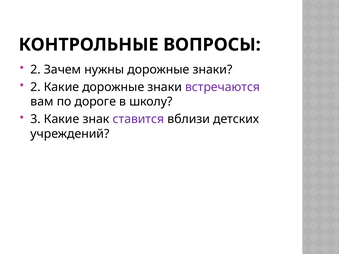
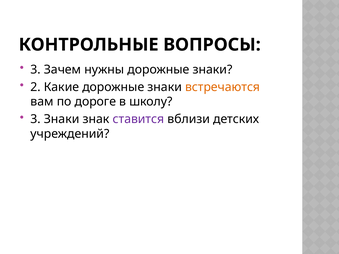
2: 2 -> 3 (36, 70)
встречаются colour: purple -> orange (223, 87)
3 Какие: Какие -> Знаки (62, 119)
